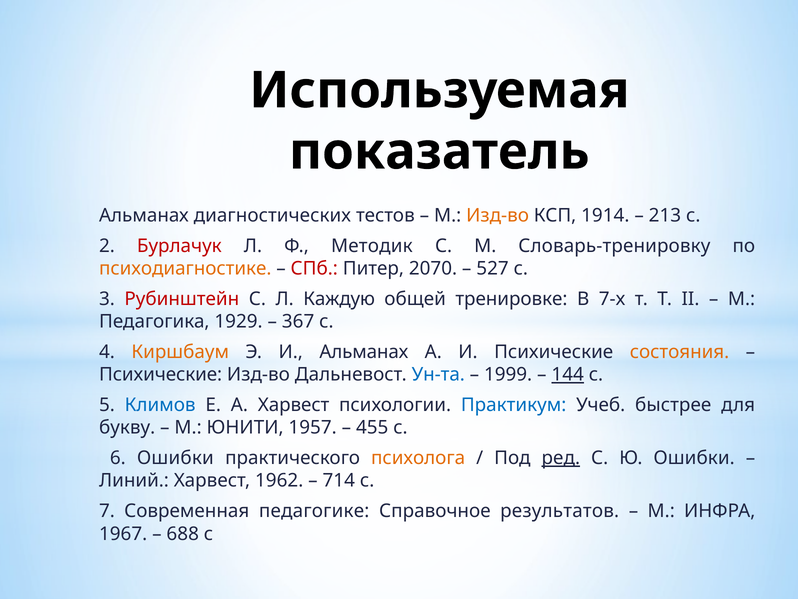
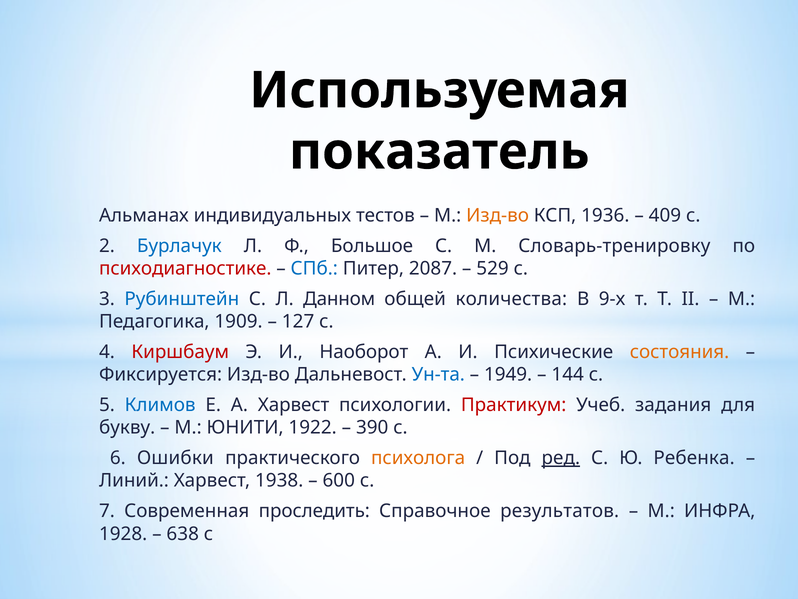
диагностических: диагностических -> индивидуальных (272, 215)
1914: 1914 -> 1936 (605, 215)
213: 213 -> 409 (665, 215)
Бурлачук colour: red -> blue (179, 246)
Методик: Методик -> Большое (372, 246)
психодиагностике colour: orange -> red (185, 268)
СПб colour: red -> blue (314, 268)
2070: 2070 -> 2087 (433, 268)
527: 527 -> 529 (493, 268)
Рубинштейн colour: red -> blue (182, 299)
Каждую: Каждую -> Данном (339, 299)
тренировке: тренировке -> количества (511, 299)
7-х: 7-х -> 9-х (612, 299)
1929: 1929 -> 1909 (239, 321)
367: 367 -> 127 (298, 321)
Киршбаум colour: orange -> red (180, 352)
И Альманах: Альманах -> Наоборот (364, 352)
Психические: Психические -> Фиксируется (161, 374)
1999: 1999 -> 1949 (508, 374)
144 underline: present -> none (568, 374)
Практикум colour: blue -> red (514, 405)
быстрее: быстрее -> задания (673, 405)
1957: 1957 -> 1922 (313, 427)
455: 455 -> 390 (372, 427)
Ю Ошибки: Ошибки -> Ребенка (694, 458)
1962: 1962 -> 1938 (279, 480)
714: 714 -> 600 (339, 480)
педагогике: педагогике -> проследить (314, 511)
1967: 1967 -> 1928 (123, 533)
688: 688 -> 638 (183, 533)
